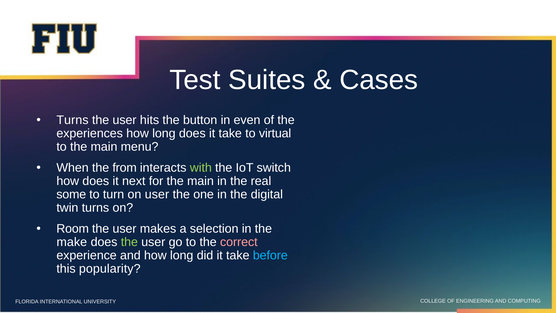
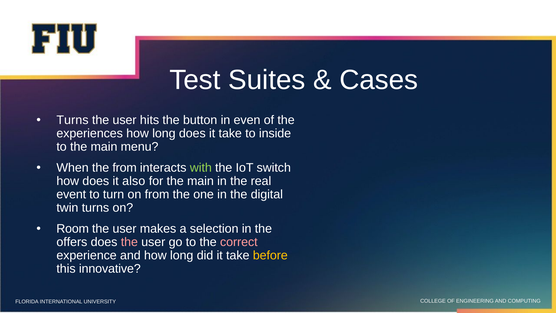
virtual: virtual -> inside (275, 133)
next: next -> also (134, 181)
some: some -> event (71, 194)
on user: user -> from (157, 194)
make: make -> offers (72, 242)
the colour: light green -> pink (129, 242)
before colour: light blue -> yellow (270, 255)
popularity: popularity -> innovative (110, 269)
